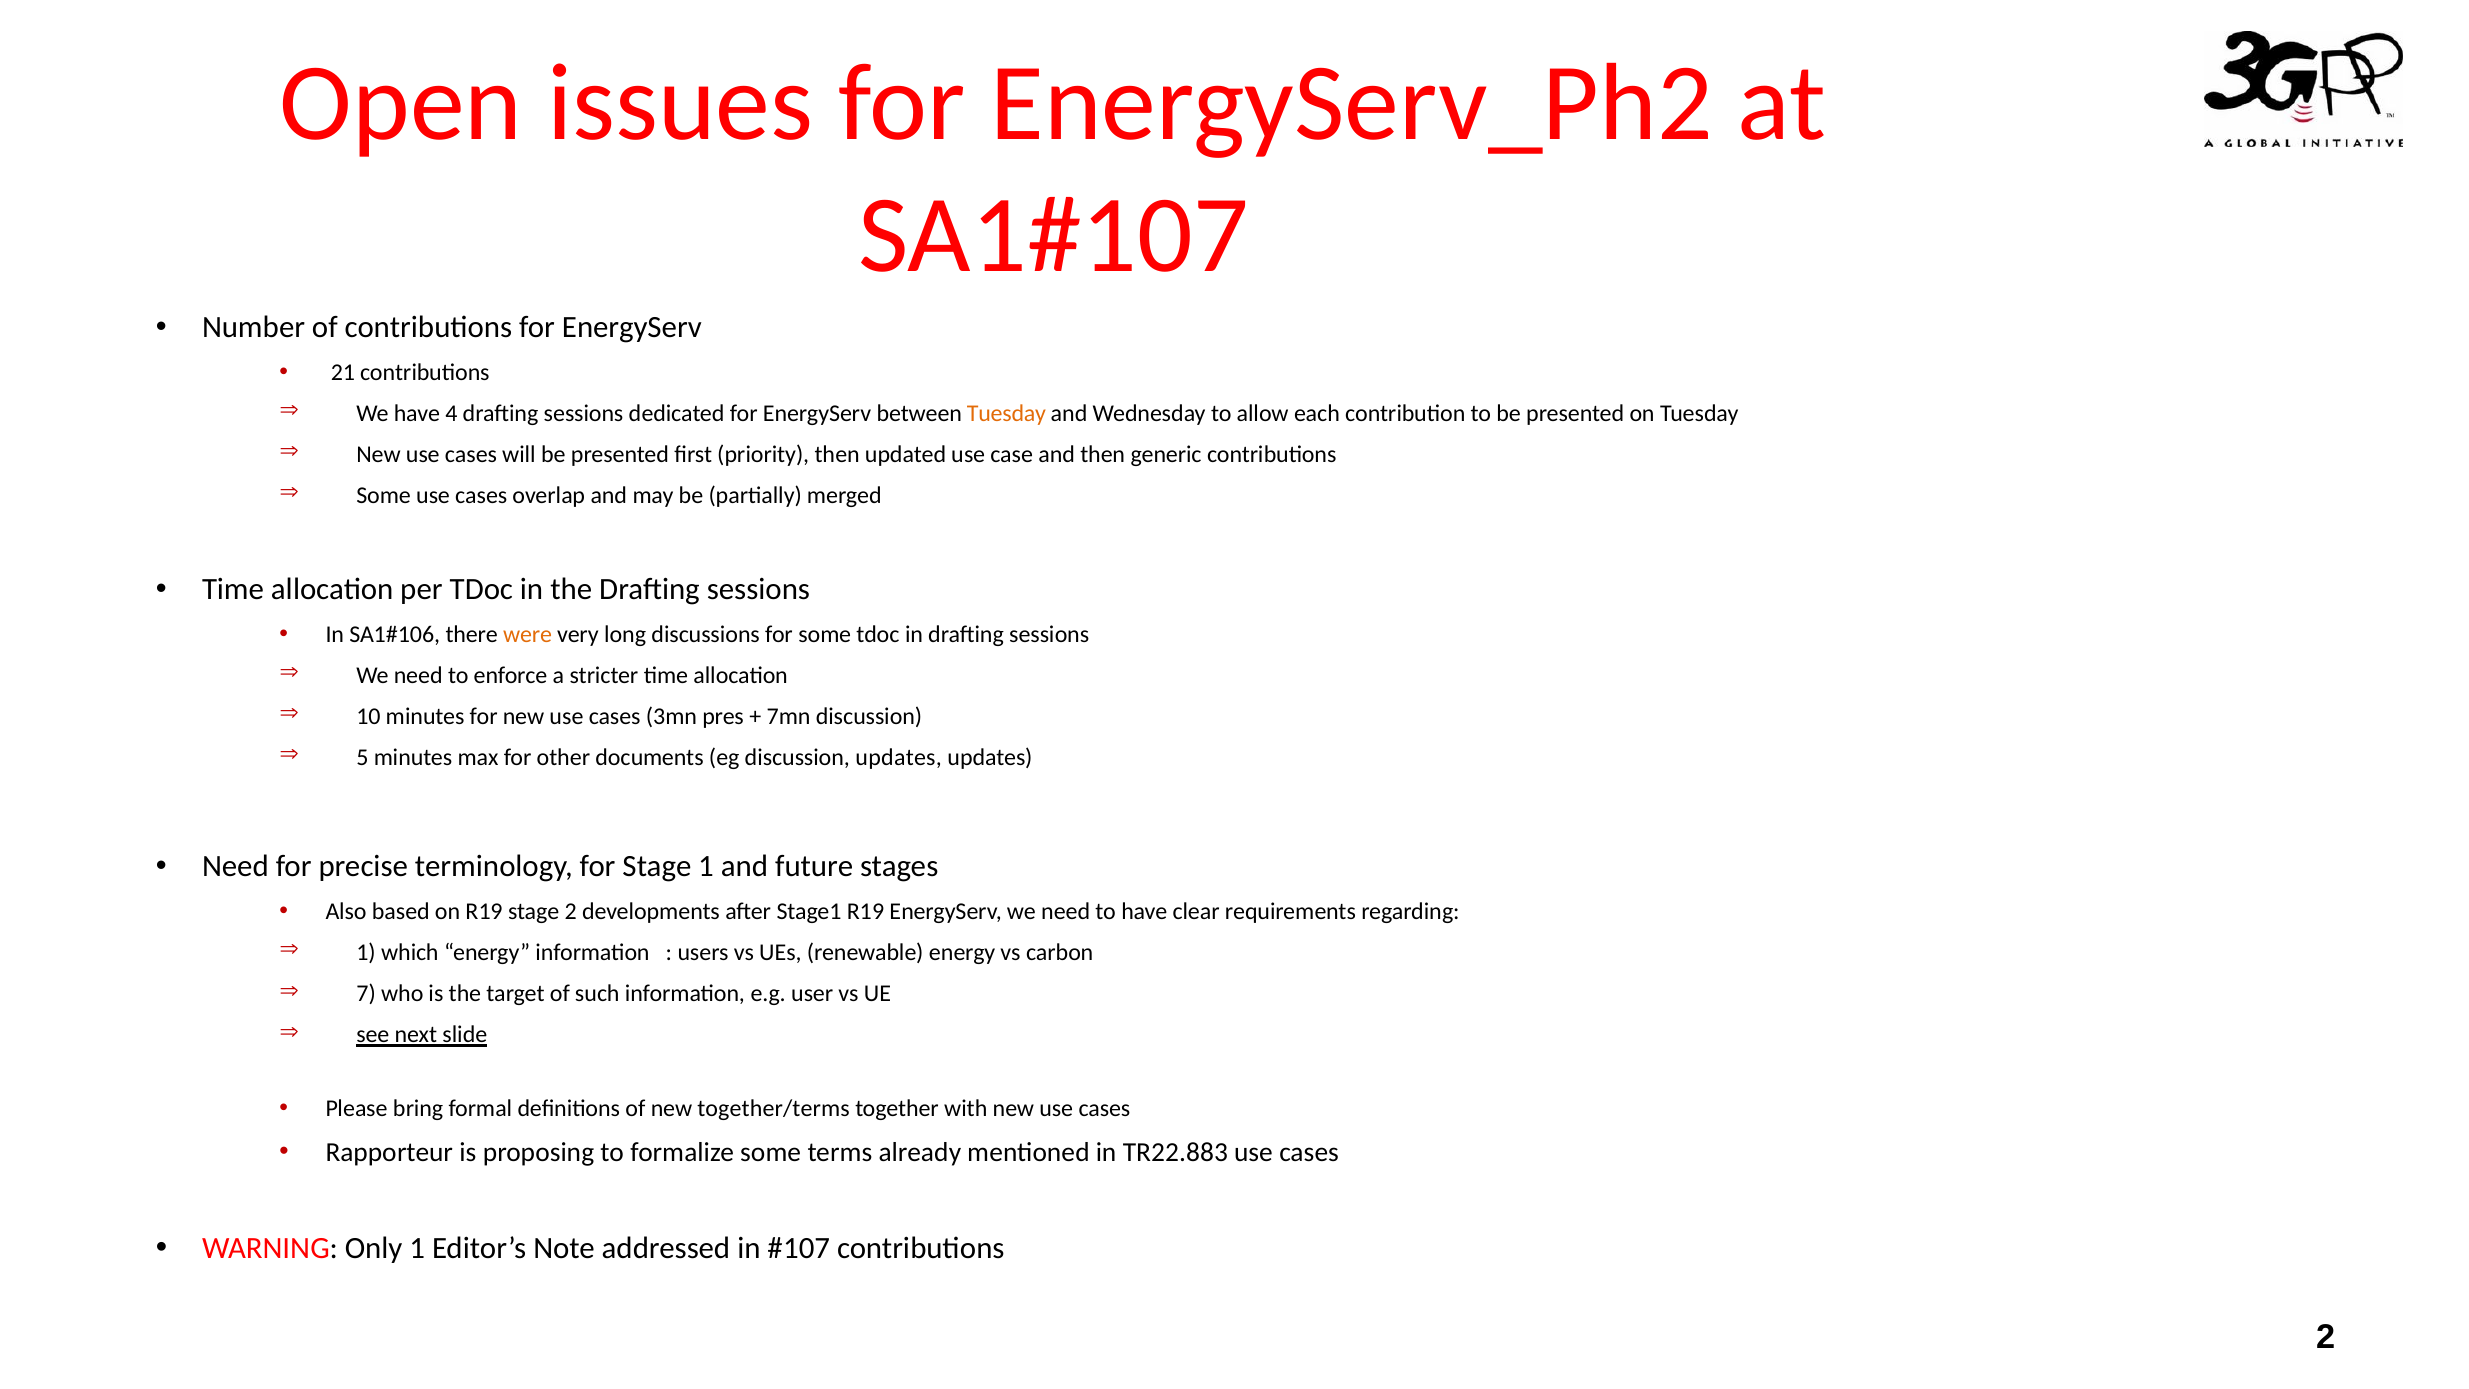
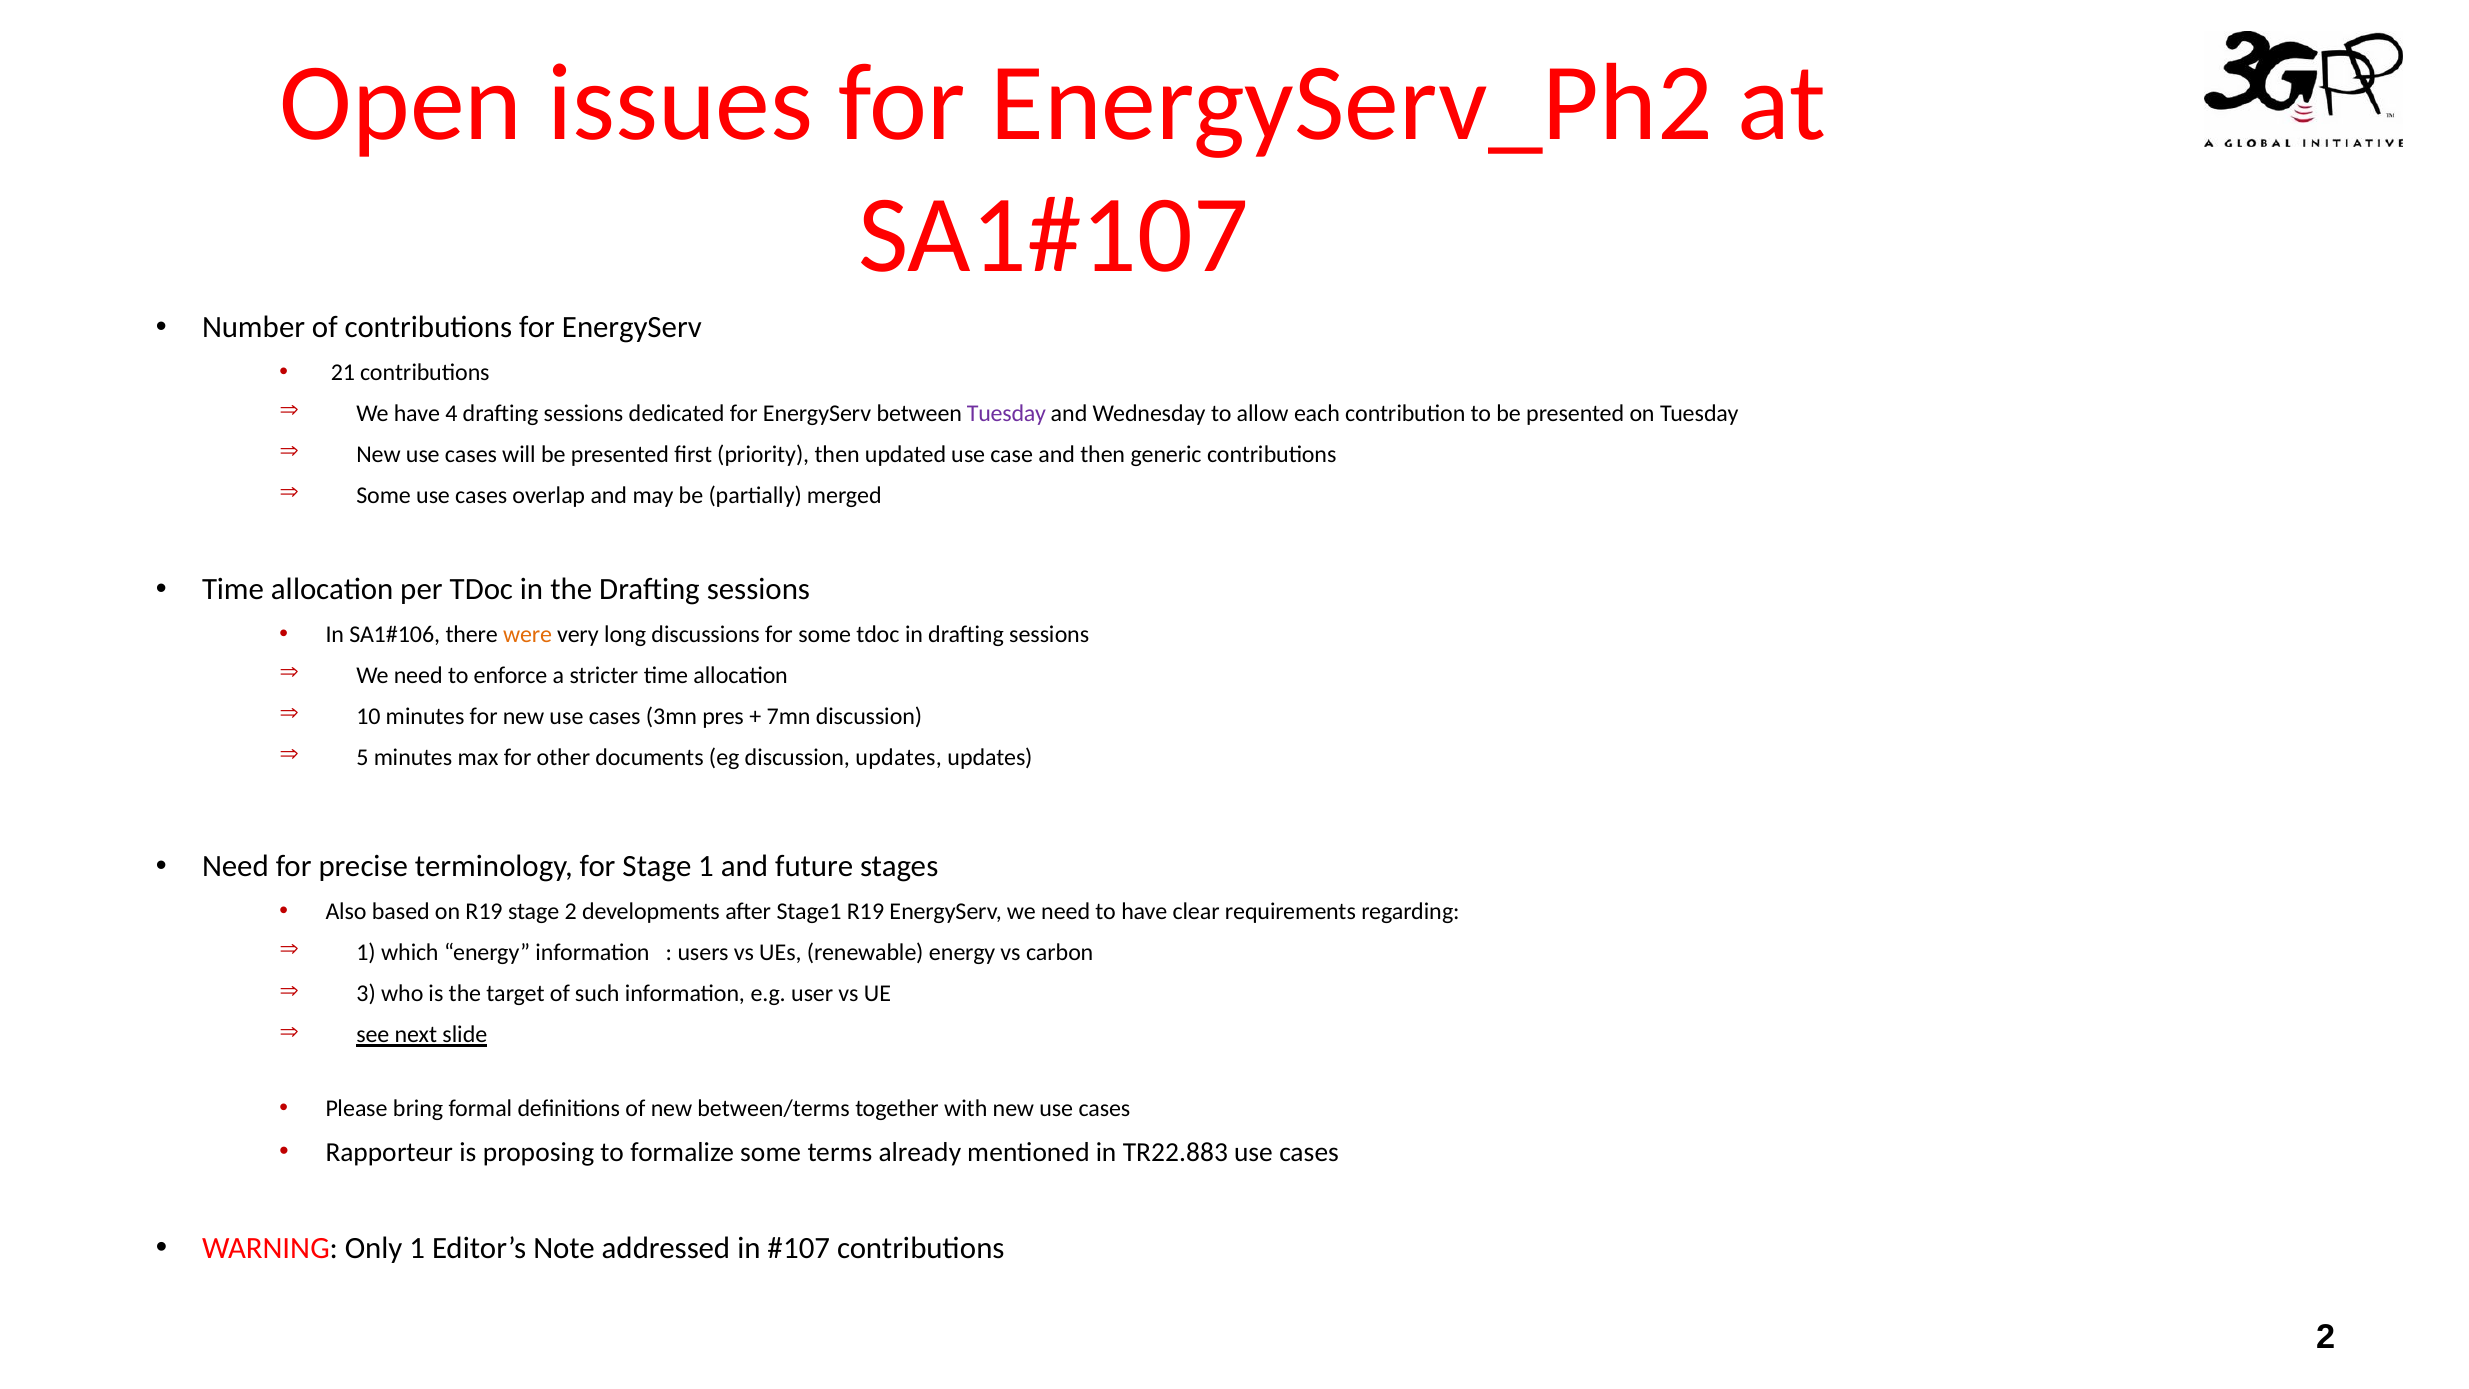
Tuesday colour: orange -> purple (1006, 413)
7: 7 -> 3 (366, 994)
together/terms: together/terms -> between/terms (774, 1109)
